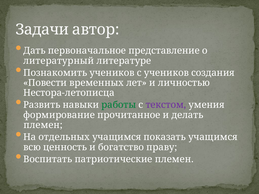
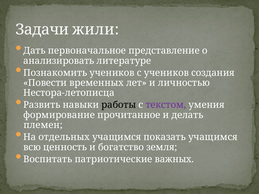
автор: автор -> жили (96, 30)
литературный: литературный -> анализировать (59, 61)
работы colour: green -> black (119, 105)
праву: праву -> земля (162, 147)
патриотические племен: племен -> важных (174, 159)
